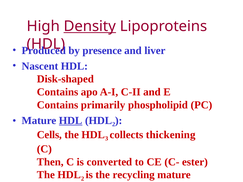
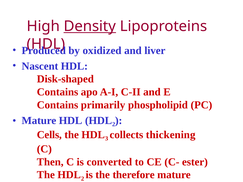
presence: presence -> oxidized (102, 51)
HDL underline: present -> none (71, 121)
recycling: recycling -> therefore (134, 175)
